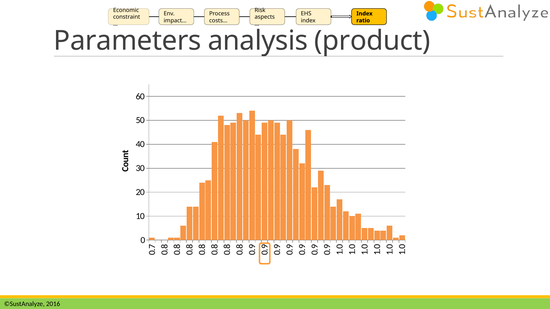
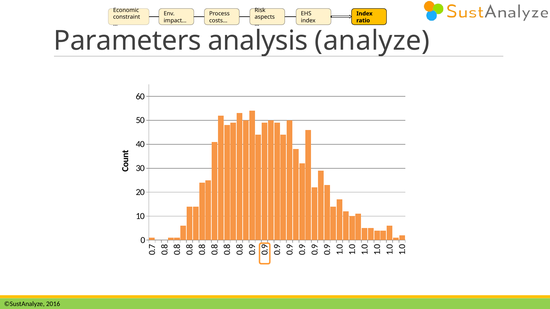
product: product -> analyze (372, 41)
